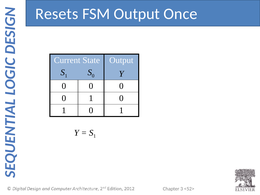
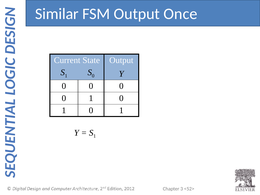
Resets: Resets -> Similar (57, 14)
